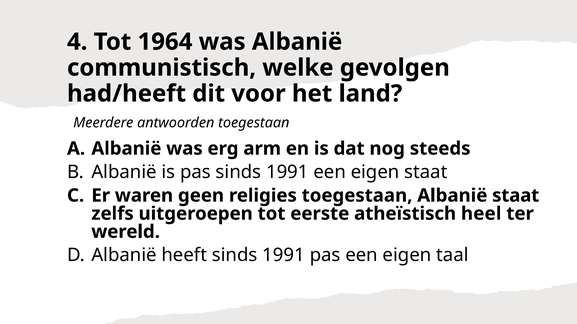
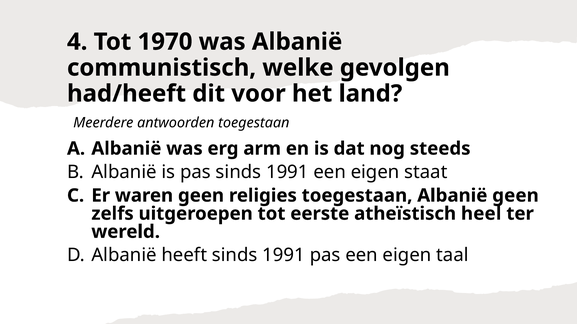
1964: 1964 -> 1970 (165, 42)
Albanië staat: staat -> geen (516, 196)
